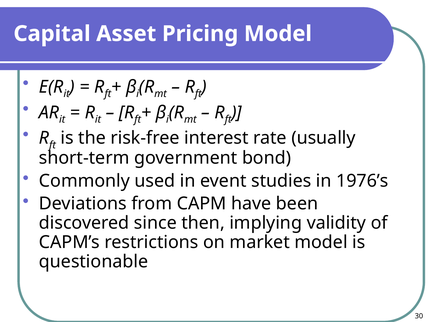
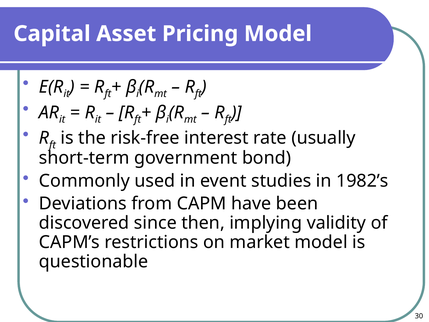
1976’s: 1976’s -> 1982’s (362, 181)
